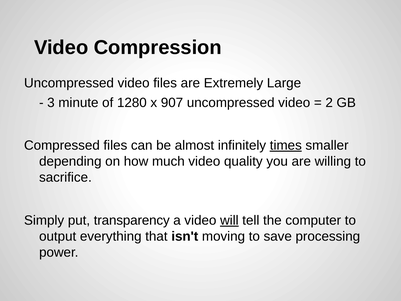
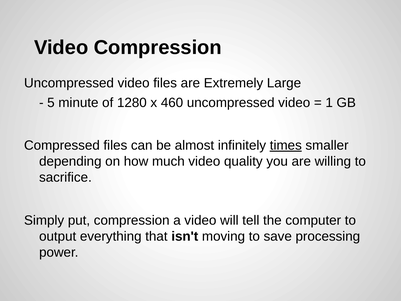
3: 3 -> 5 (51, 103)
907: 907 -> 460 (172, 103)
2: 2 -> 1 (329, 103)
put transparency: transparency -> compression (132, 220)
will underline: present -> none (229, 220)
